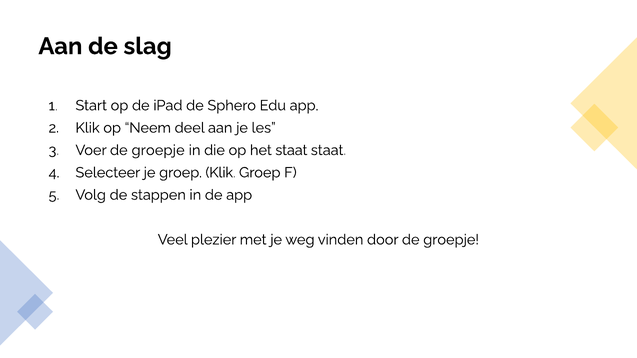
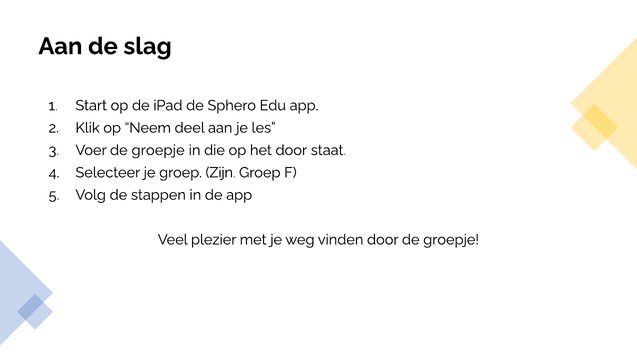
het staat: staat -> door (291, 150)
groep Klik: Klik -> Zijn (221, 173)
